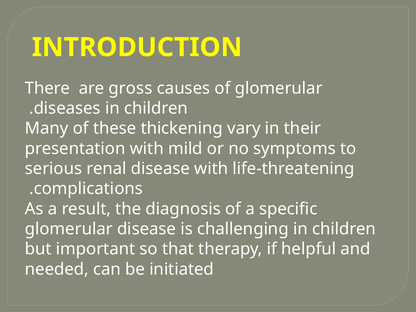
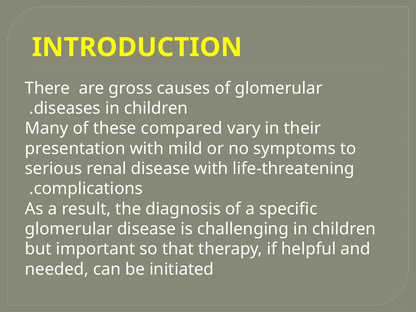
thickening: thickening -> compared (182, 128)
